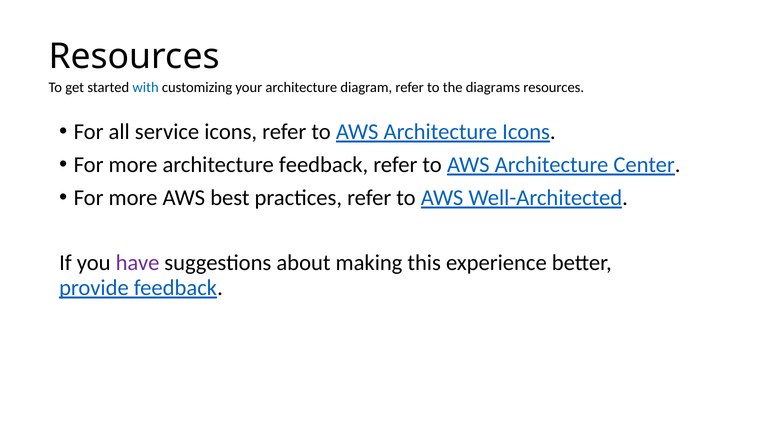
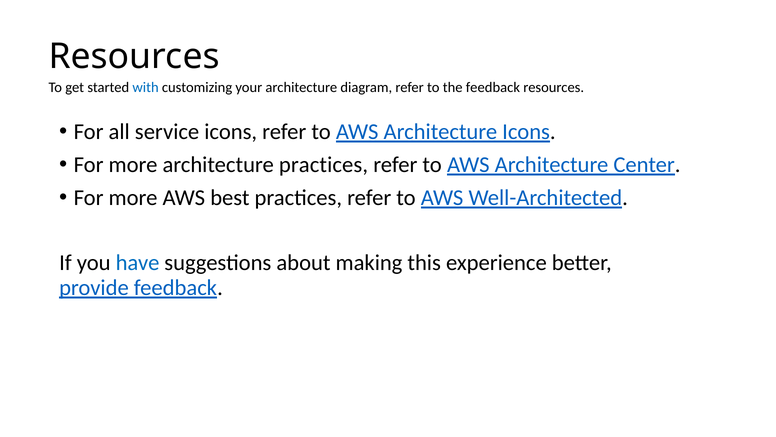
the diagrams: diagrams -> feedback (493, 87)
architecture feedback: feedback -> practices (323, 165)
have colour: purple -> blue (138, 263)
